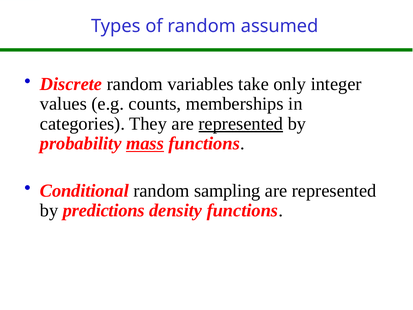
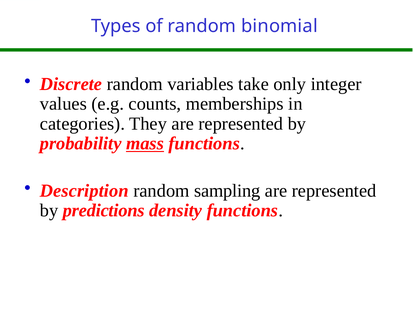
assumed: assumed -> binomial (279, 26)
represented underline: present -> none (241, 124)
Conditional: Conditional -> Description (84, 190)
